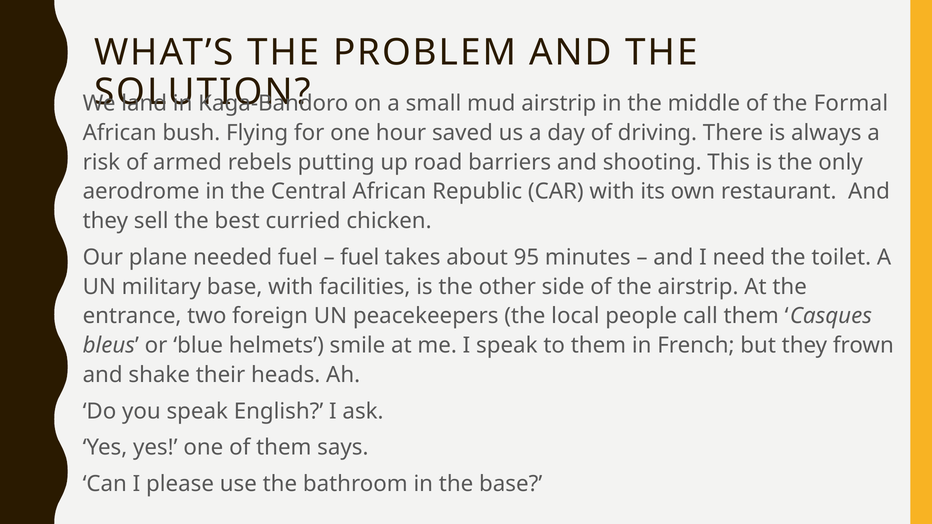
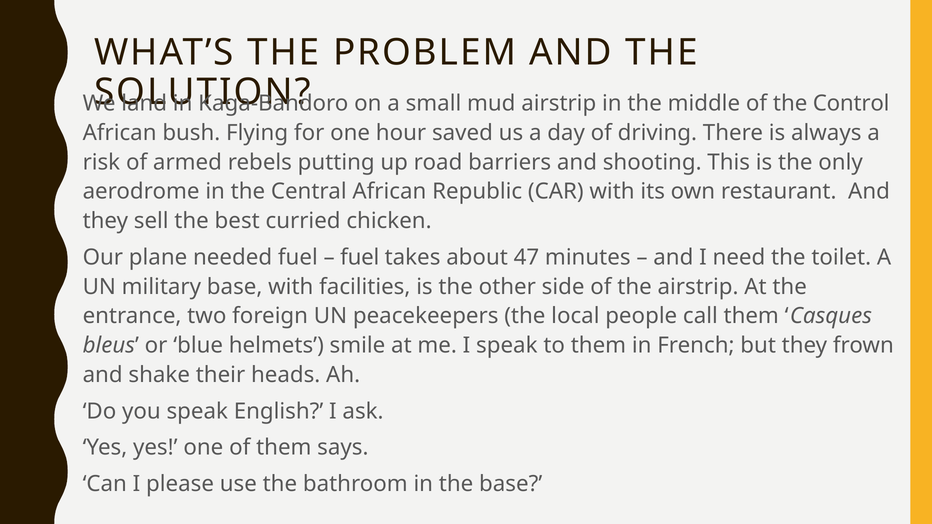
Formal: Formal -> Control (851, 103)
95: 95 -> 47 (526, 257)
